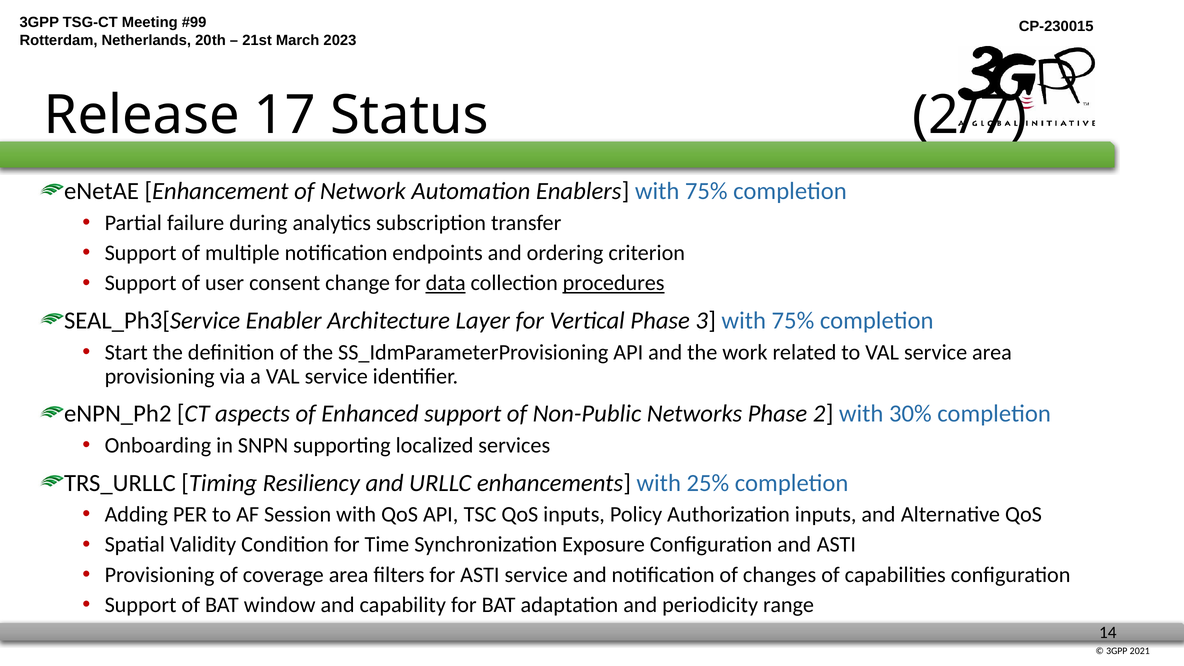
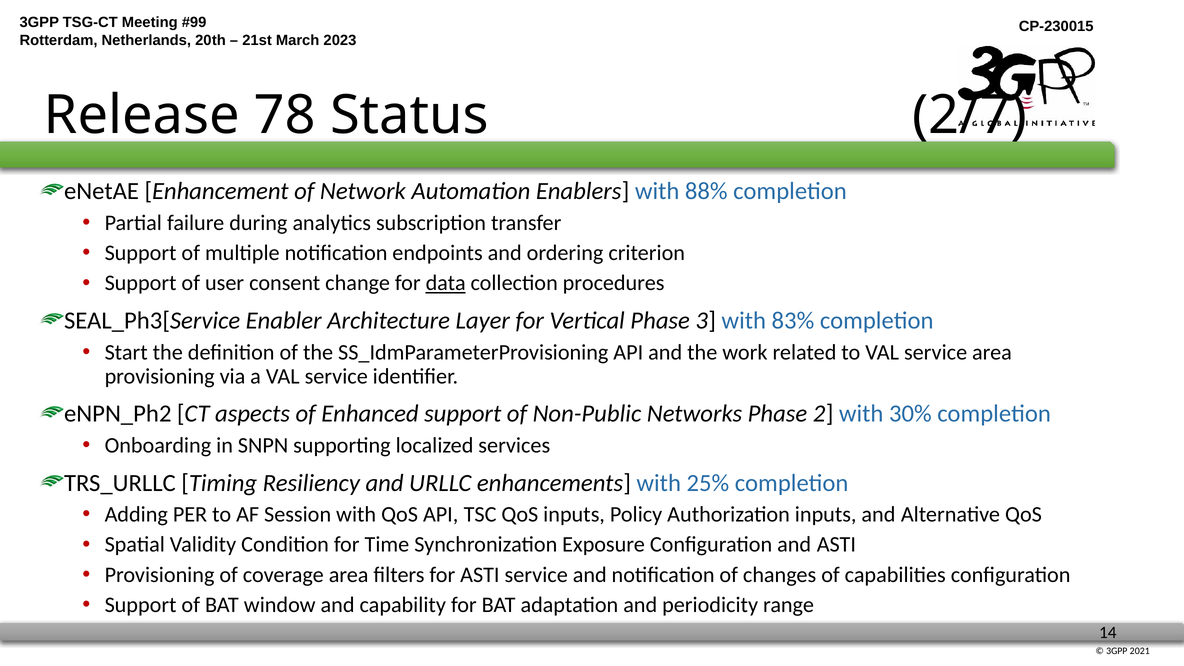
17: 17 -> 78 (285, 115)
Enablers with 75%: 75% -> 88% (706, 191)
procedures underline: present -> none (614, 283)
3 with 75%: 75% -> 83% (793, 321)
